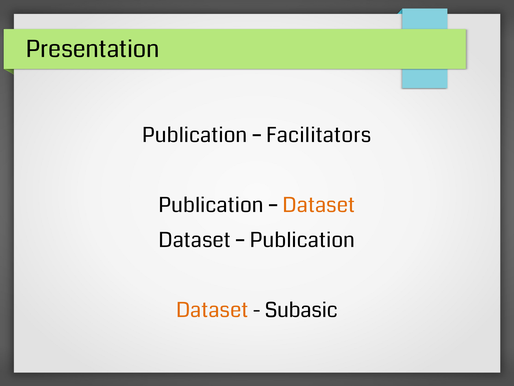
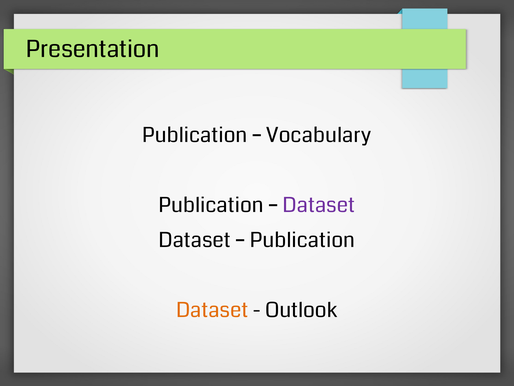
Facilitators: Facilitators -> Vocabulary (319, 135)
Dataset colour: orange -> purple (319, 205)
Subasic: Subasic -> Outlook (301, 310)
